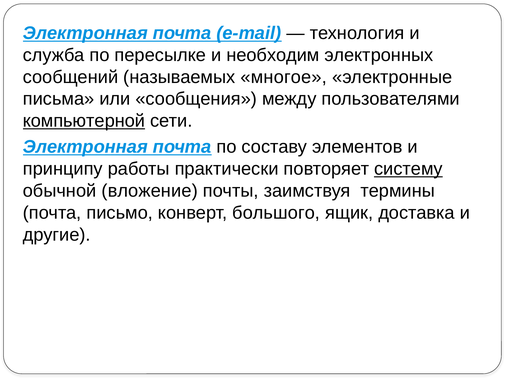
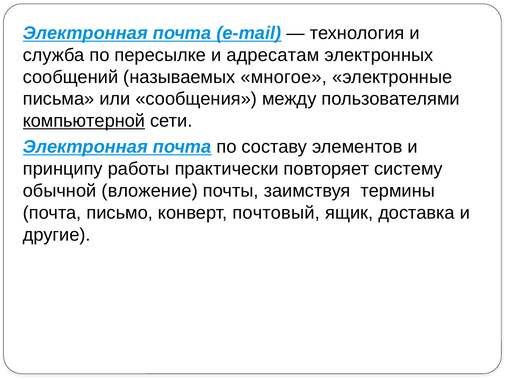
необходим: необходим -> адресатам (273, 55)
систему underline: present -> none (408, 169)
большого: большого -> почтовый (276, 213)
